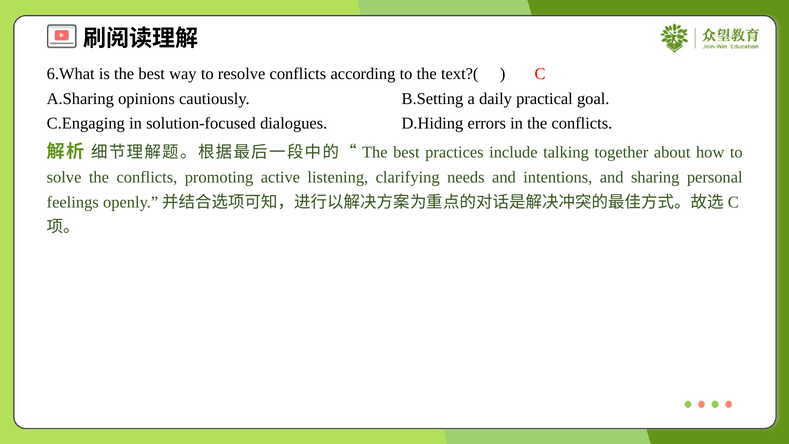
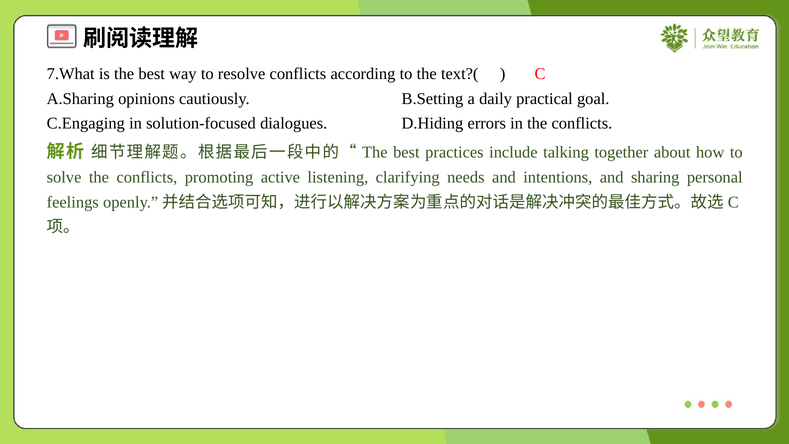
6.What: 6.What -> 7.What (71, 74)
